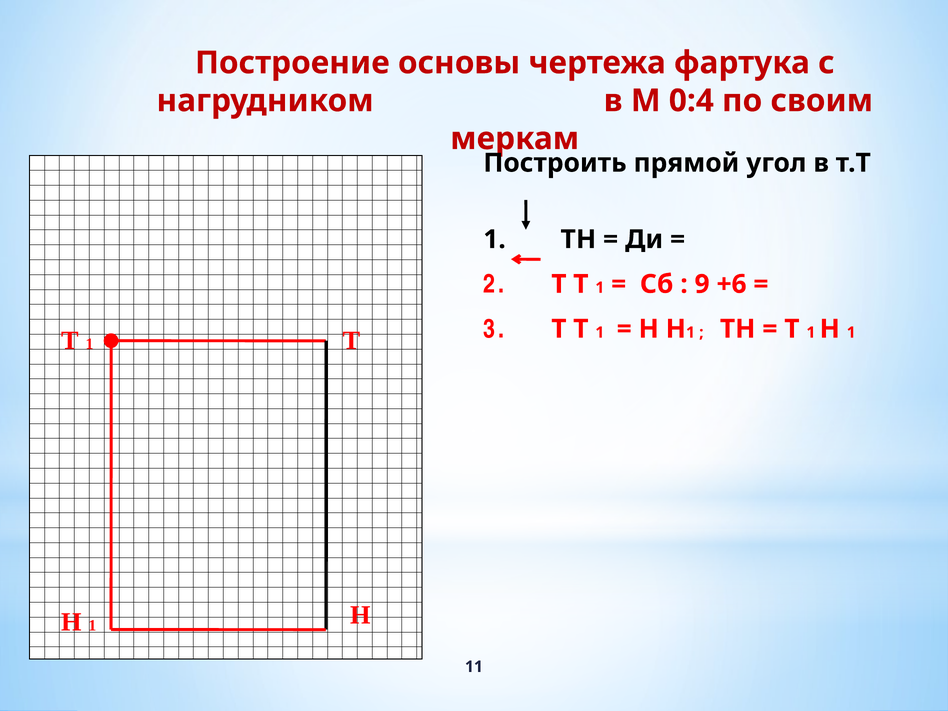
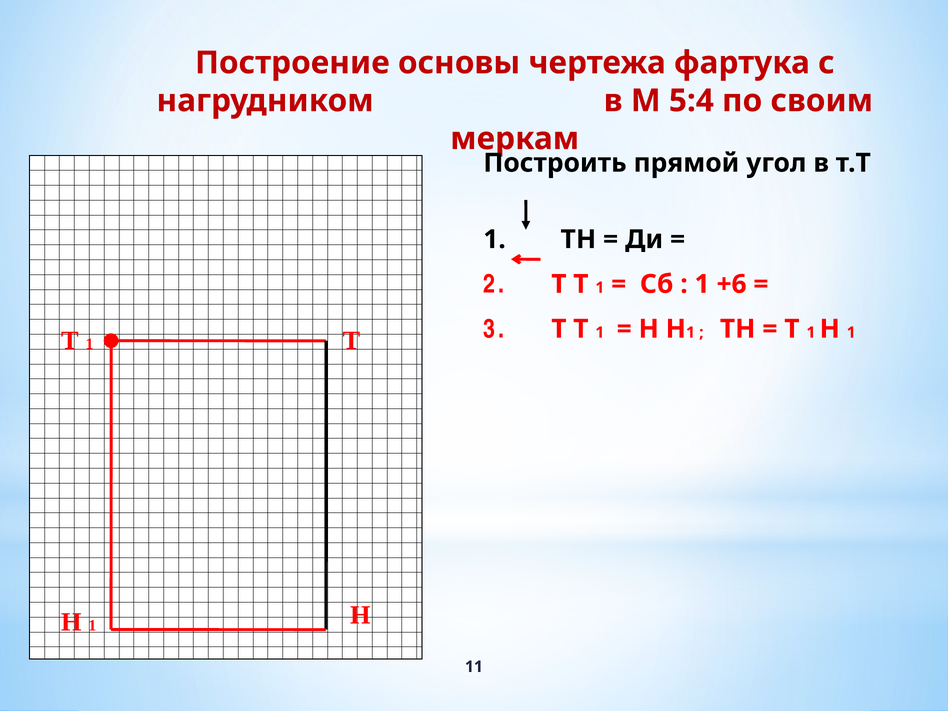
0:4: 0:4 -> 5:4 (691, 101)
9: 9 -> 1 (702, 284)
